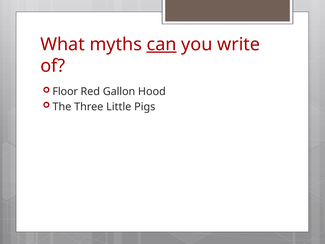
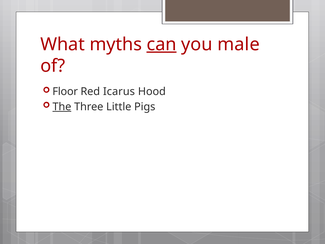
write: write -> male (239, 44)
Gallon: Gallon -> Icarus (119, 91)
The underline: none -> present (62, 107)
